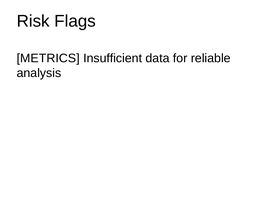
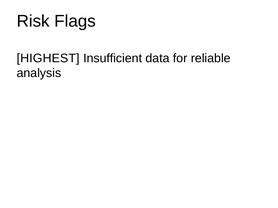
METRICS: METRICS -> HIGHEST (48, 58)
